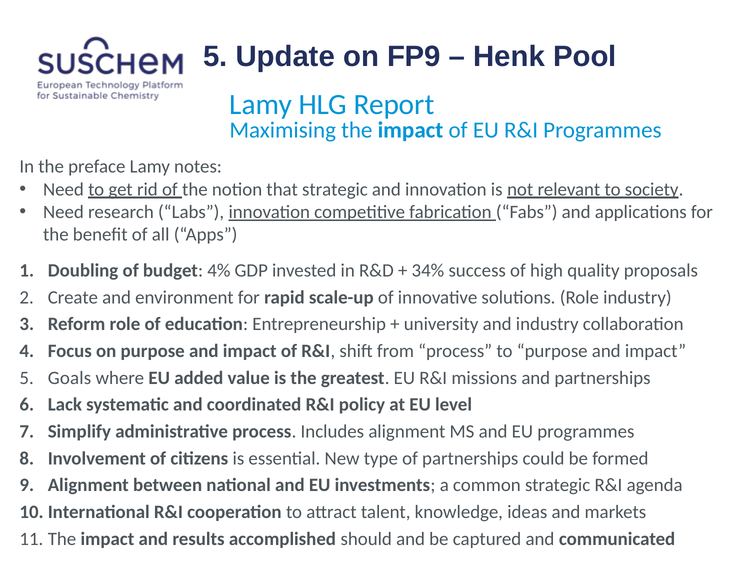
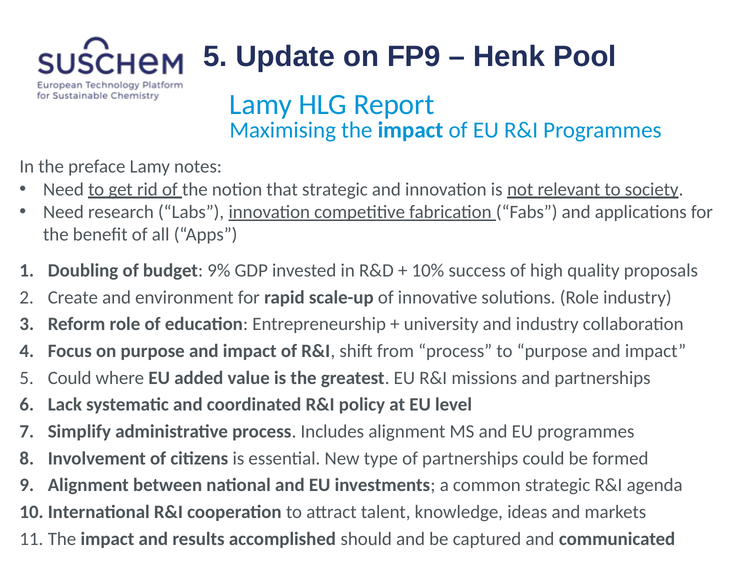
4%: 4% -> 9% (219, 271)
34%: 34% -> 10% (428, 271)
5 Goals: Goals -> Could (70, 378)
